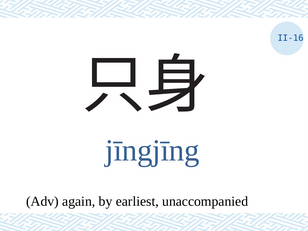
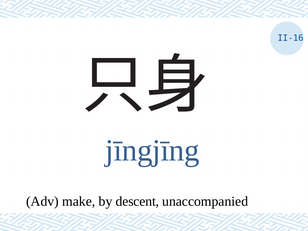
again: again -> make (79, 201)
earliest: earliest -> descent (137, 201)
